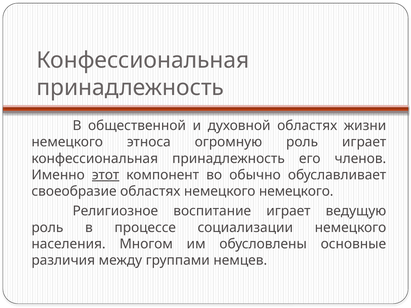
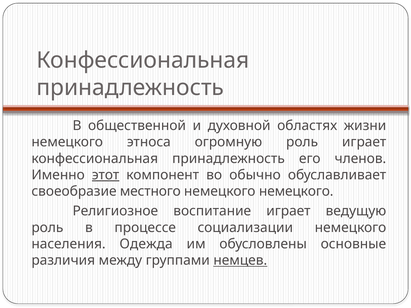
своеобразие областях: областях -> местного (150, 191)
Многом: Многом -> Одежда (146, 244)
немцев underline: none -> present (240, 261)
